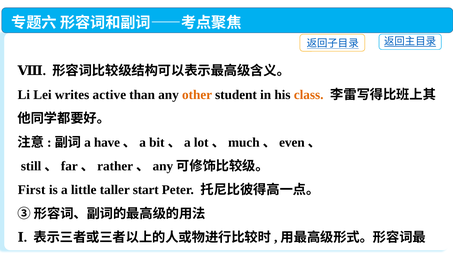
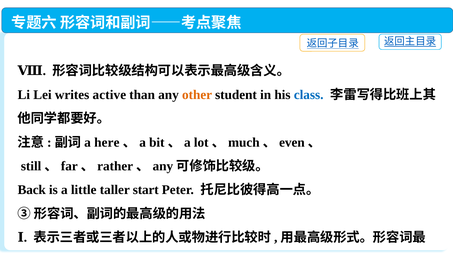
class colour: orange -> blue (309, 95)
have: have -> here (107, 142)
First: First -> Back (32, 190)
